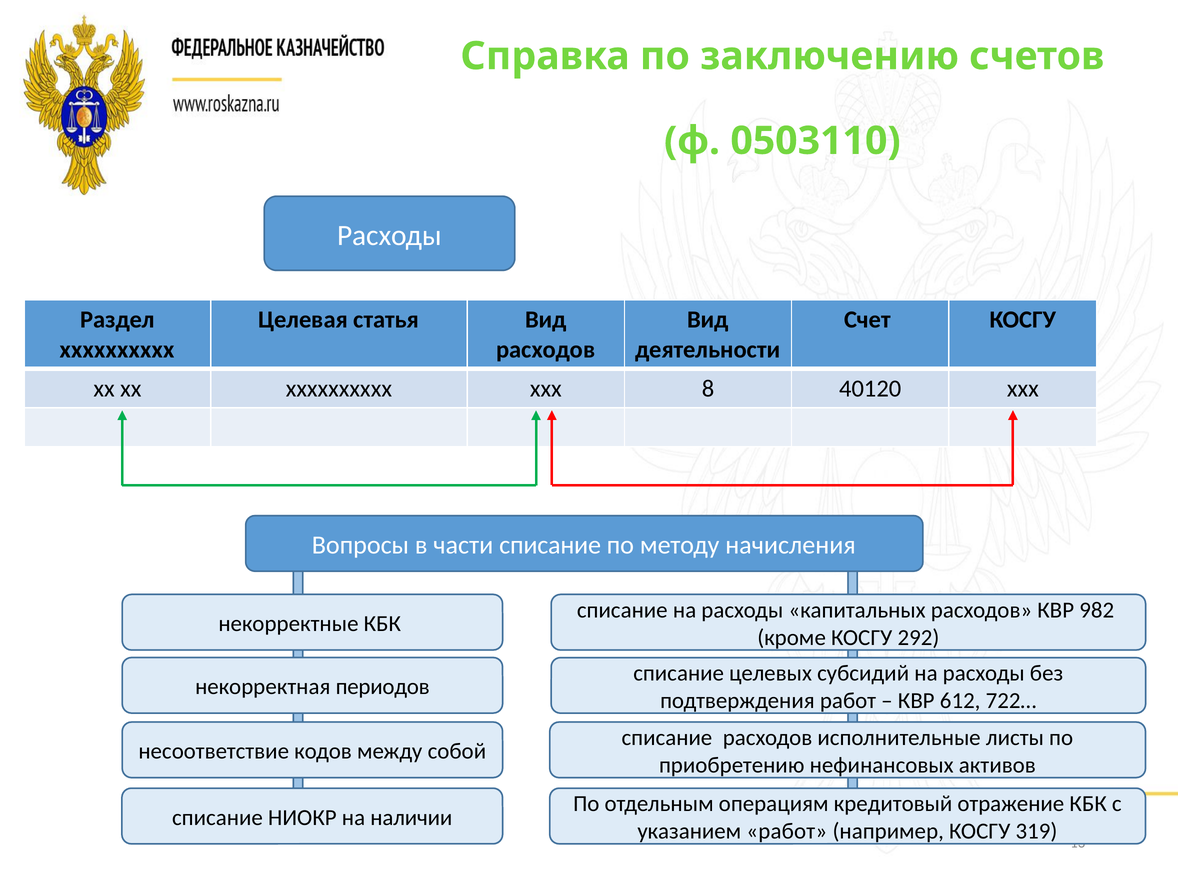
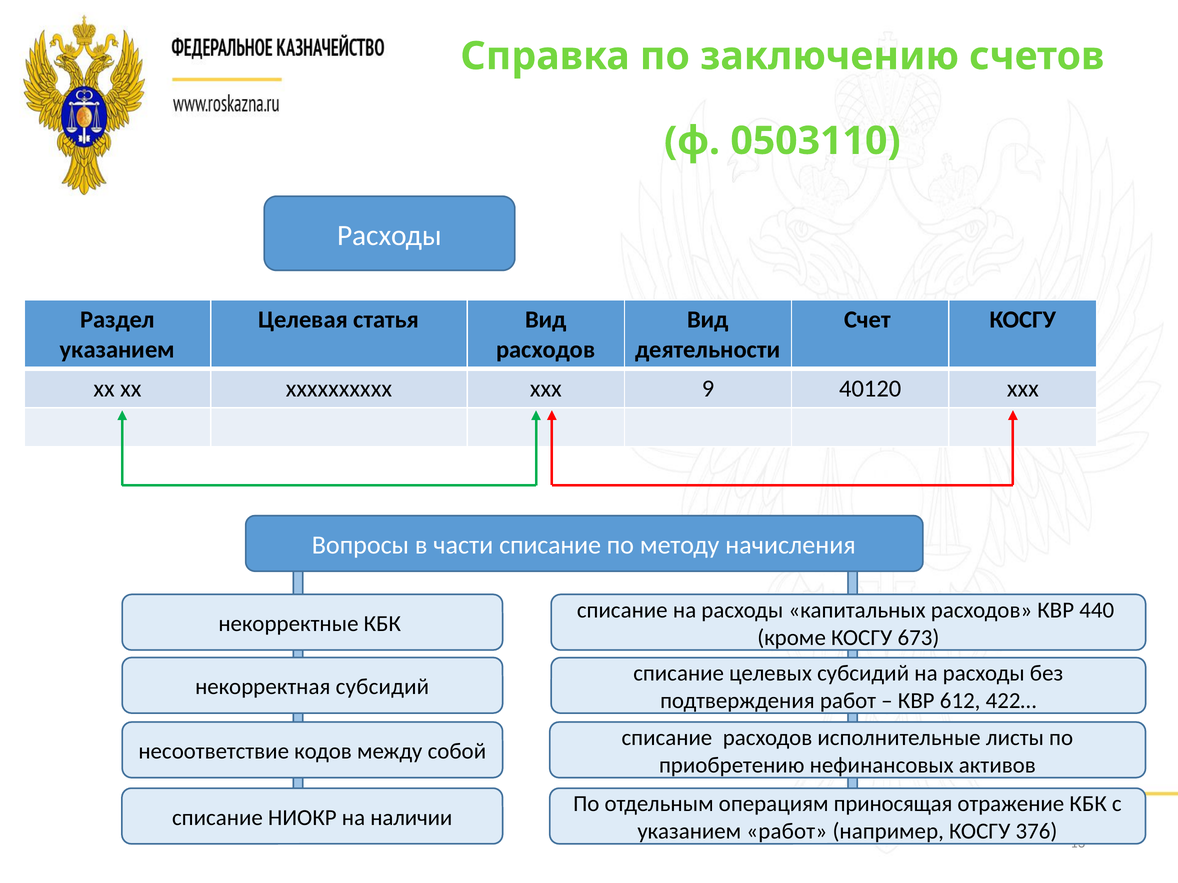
хххххххххх: хххххххххх -> указанием (117, 350)
8: 8 -> 9 (708, 389)
982: 982 -> 440 (1097, 610)
292: 292 -> 673 (918, 638)
некорректная периодов: периодов -> субсидий (382, 687)
722…: 722… -> 422… (1011, 701)
кредитовый: кредитовый -> приносящая (893, 804)
319: 319 -> 376 (1036, 832)
